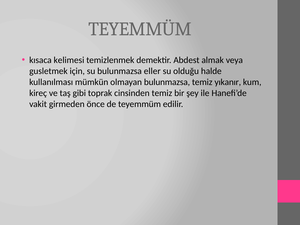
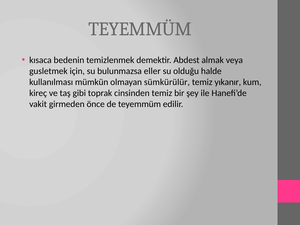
kelimesi: kelimesi -> bedenin (69, 60)
olmayan bulunmazsa: bulunmazsa -> sümkürülür (167, 82)
